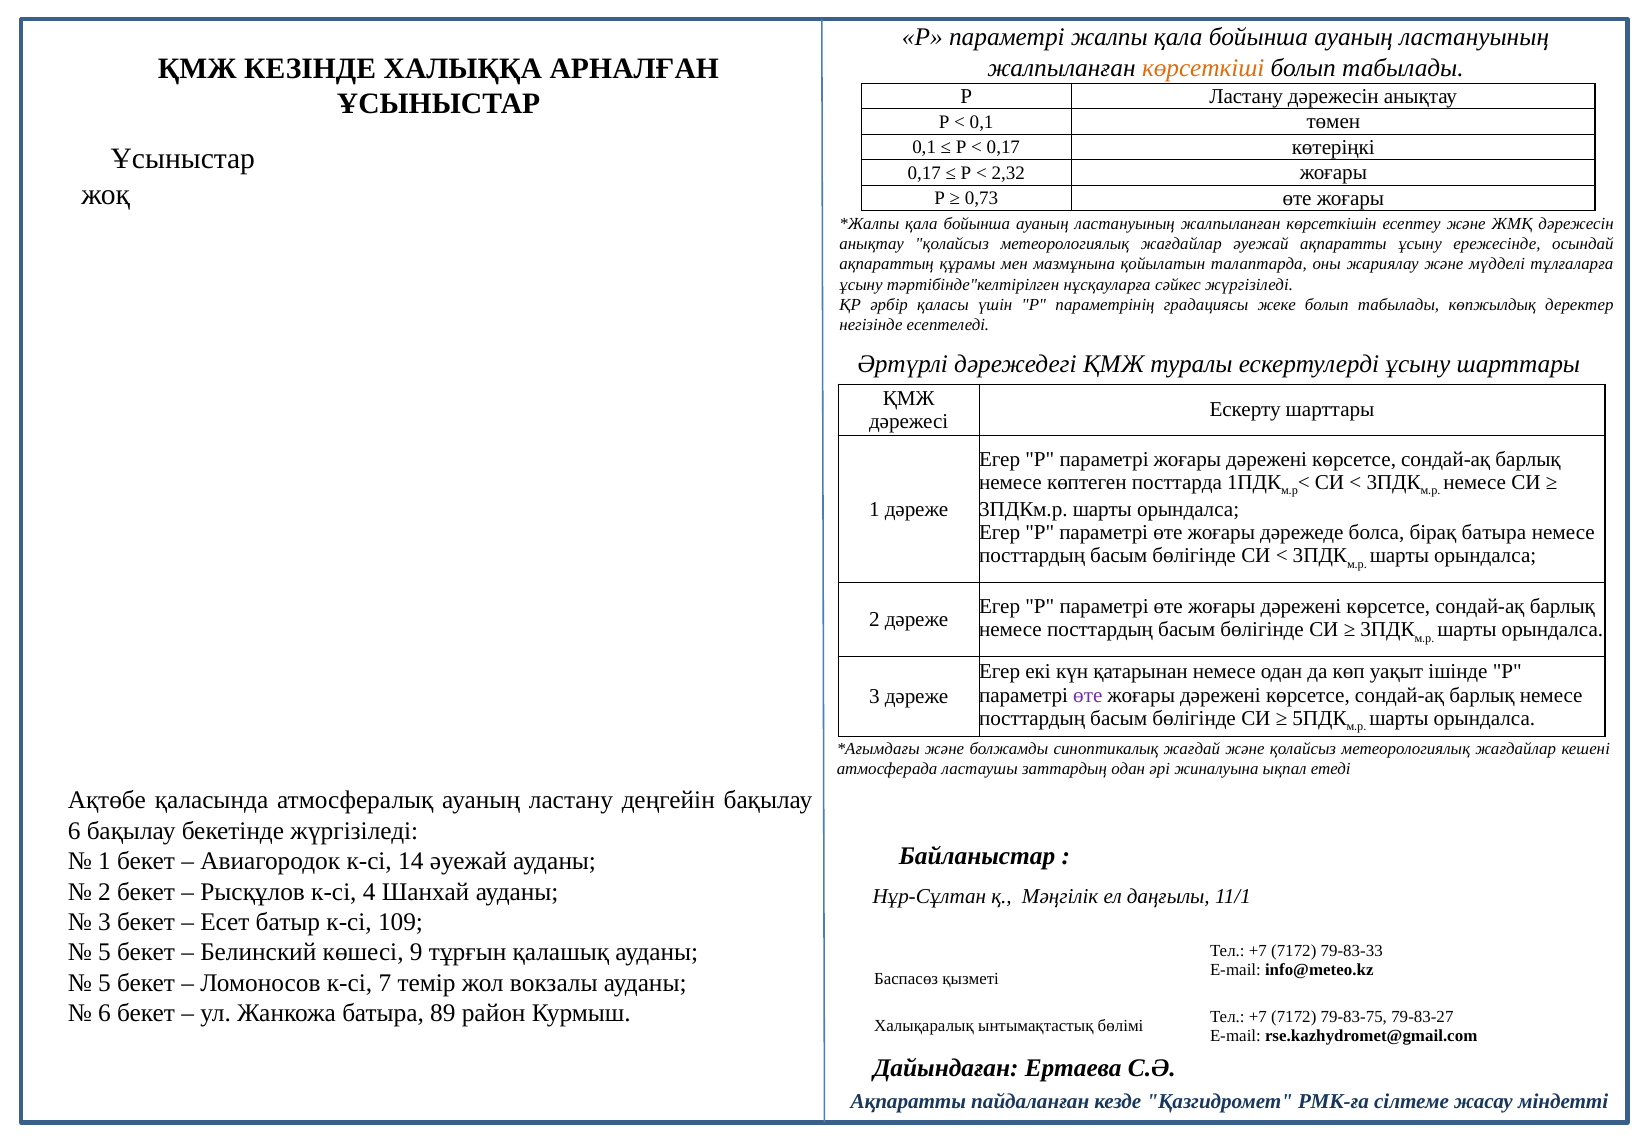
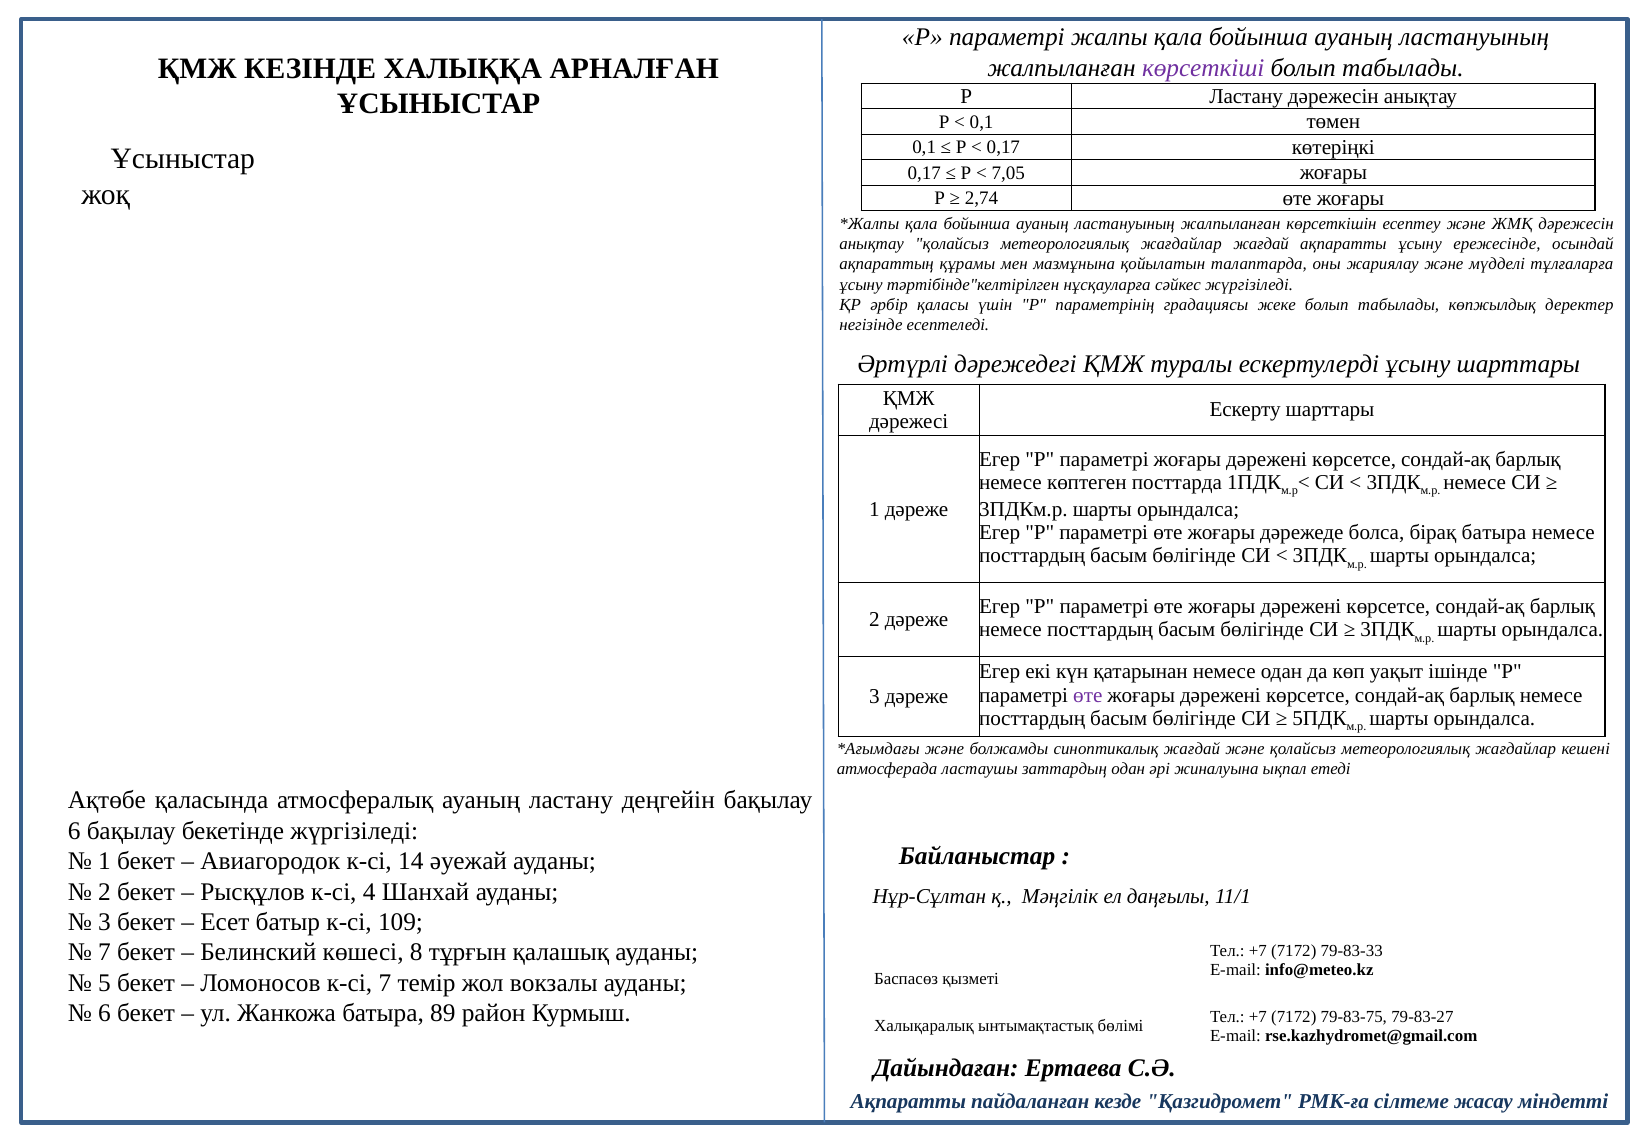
көрсеткіші colour: orange -> purple (1203, 68)
2,32: 2,32 -> 7,05 (1008, 173)
0,73: 0,73 -> 2,74 (982, 198)
жағдайлар әуежай: әуежай -> жағдай (1261, 244)
5: 5 -> 7 (105, 952)
9: 9 -> 8 (416, 952)
